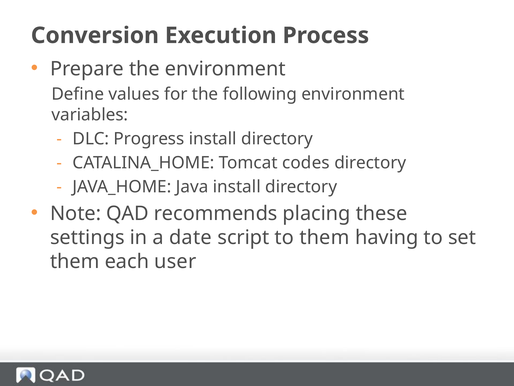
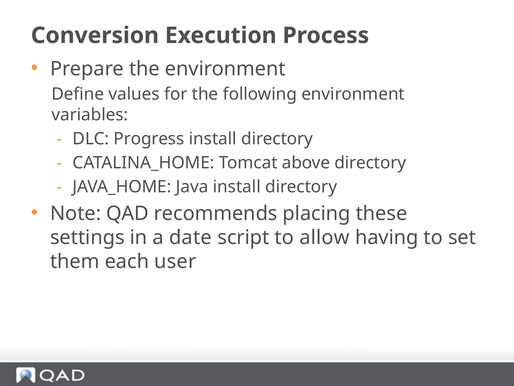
codes: codes -> above (306, 163)
to them: them -> allow (324, 237)
